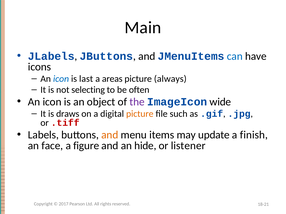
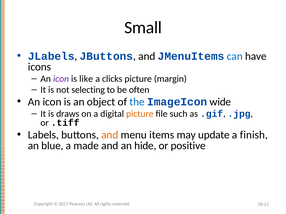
Main: Main -> Small (143, 28)
icon colour: blue -> purple (61, 79)
last: last -> like (86, 79)
areas: areas -> clicks (112, 79)
always: always -> margin (170, 79)
the colour: purple -> blue (137, 102)
.tiff colour: red -> black (65, 123)
face: face -> blue (52, 146)
figure: figure -> made (86, 146)
listener: listener -> positive (188, 146)
